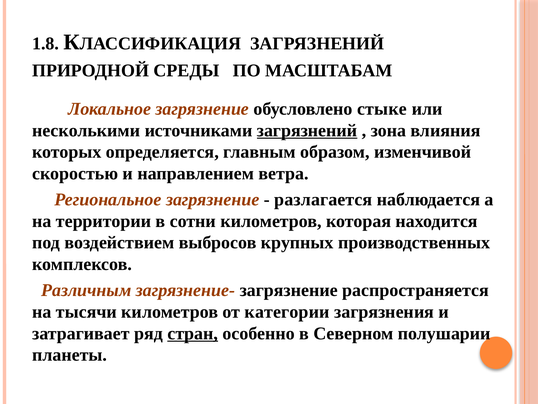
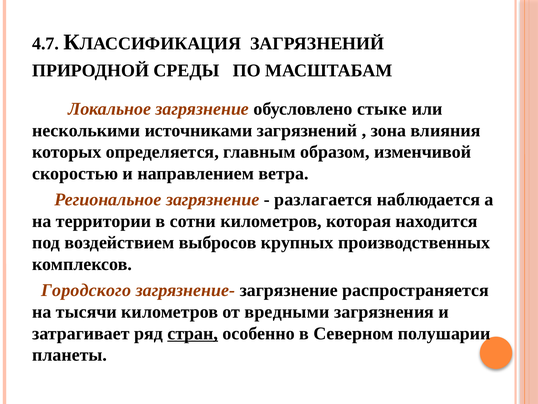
1.8: 1.8 -> 4.7 (46, 43)
загрязнений underline: present -> none (307, 130)
Различным: Различным -> Городского (86, 290)
категории: категории -> вредными (287, 311)
